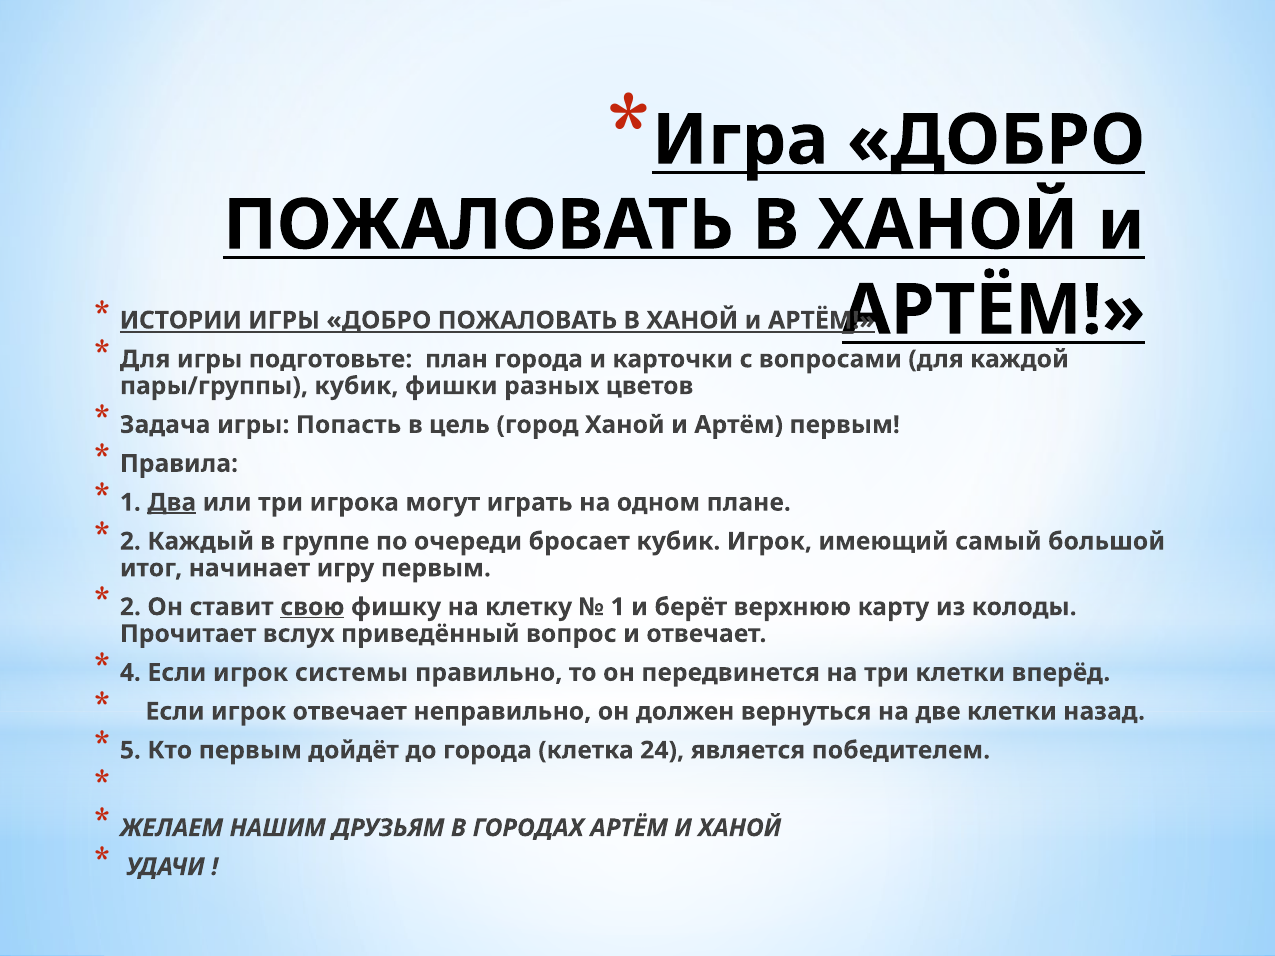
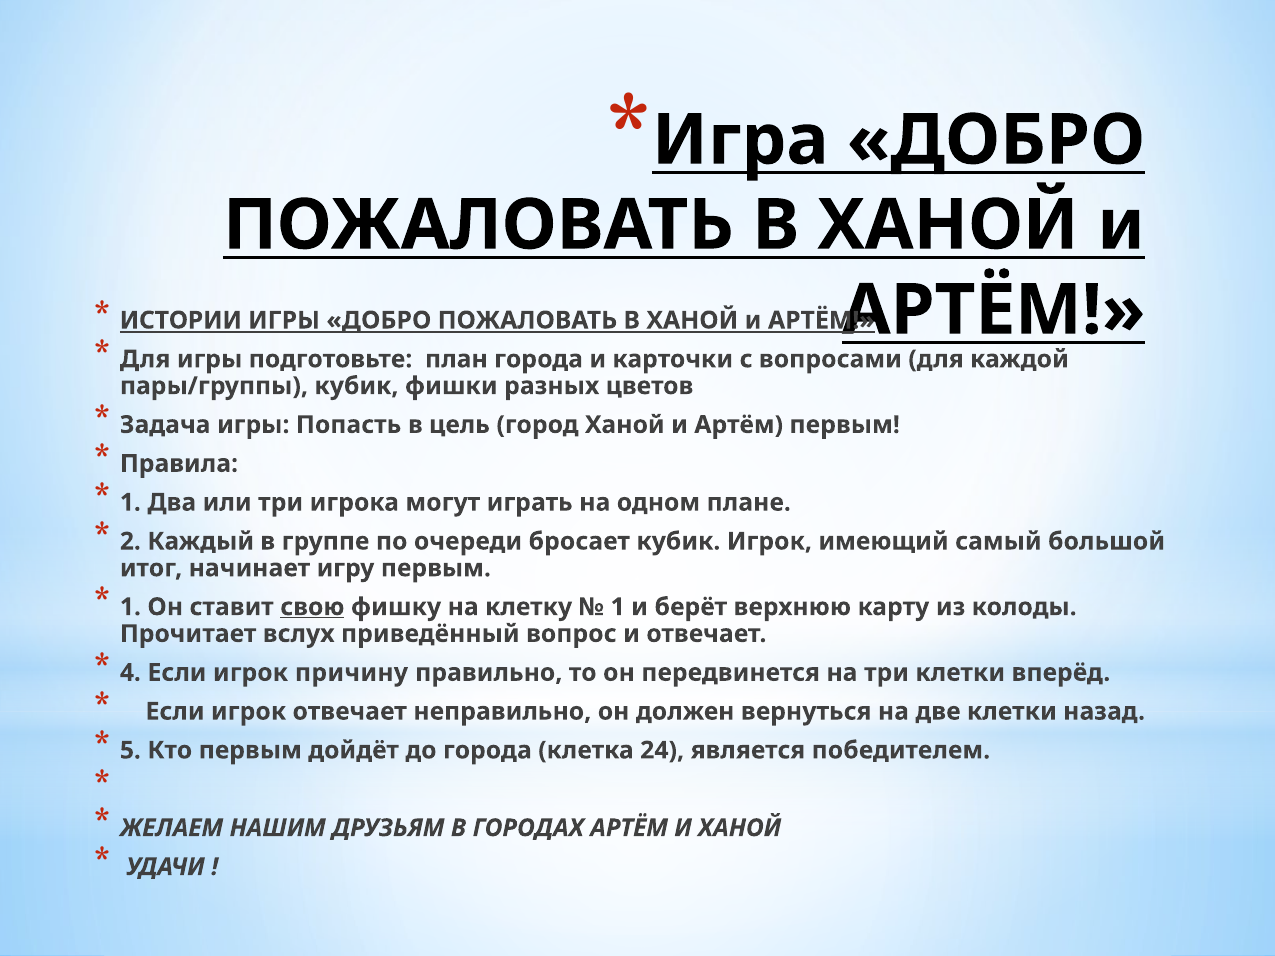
Два underline: present -> none (172, 503)
2: 2 -> 1 (130, 607)
системы: системы -> причину (351, 673)
